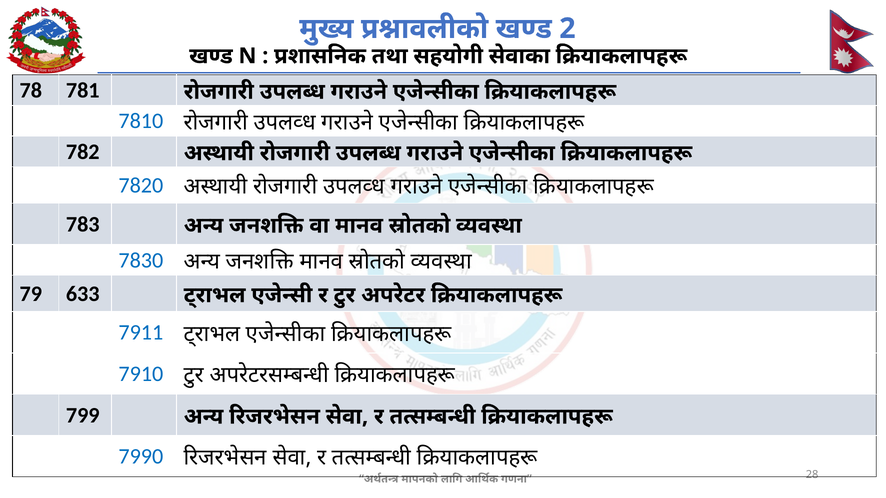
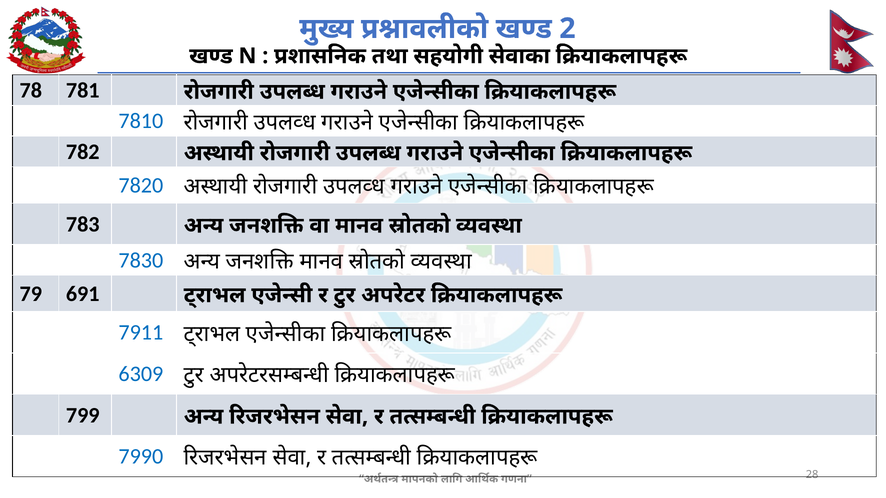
633: 633 -> 691 (83, 294)
7910: 7910 -> 6309 (141, 374)
